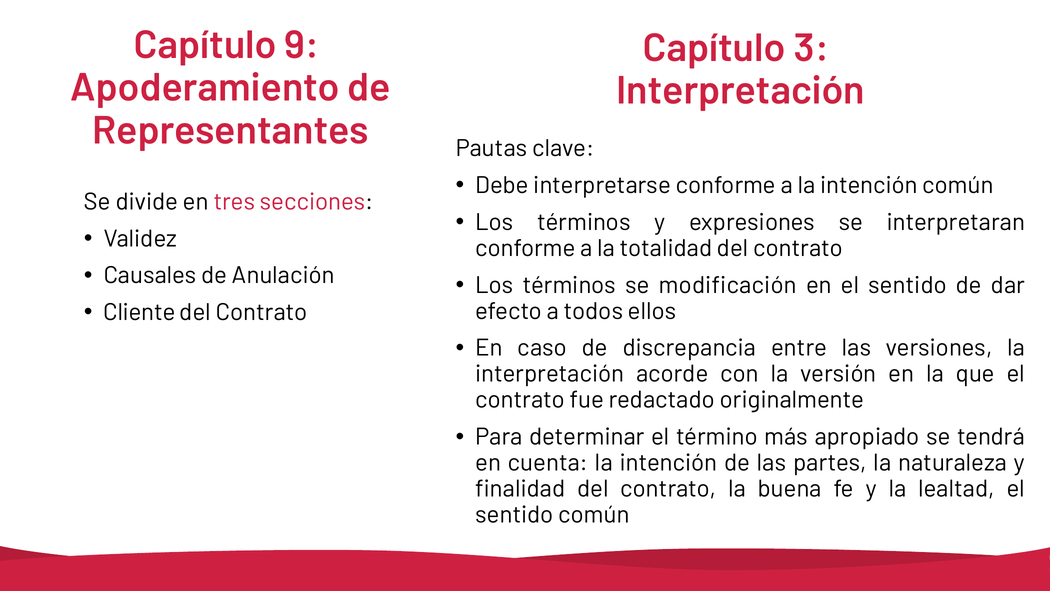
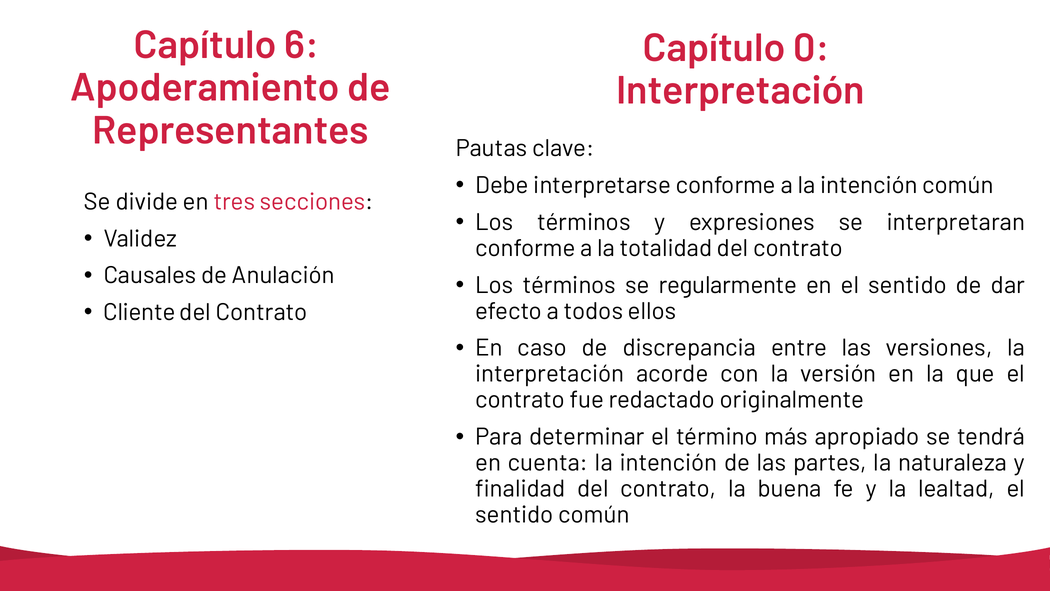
9: 9 -> 6 (302, 45)
3: 3 -> 0 (812, 48)
modificación: modificación -> regularmente (728, 285)
